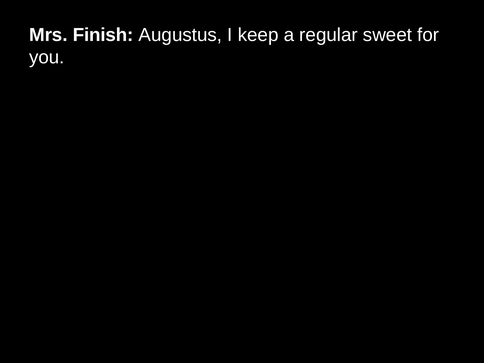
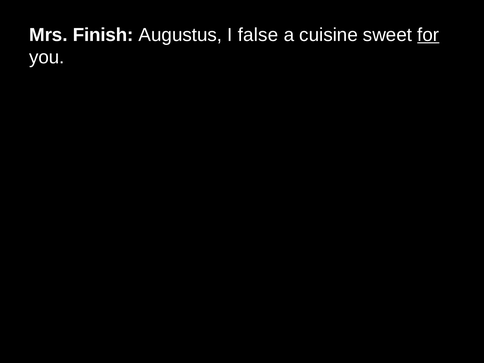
keep: keep -> false (258, 35)
regular: regular -> cuisine (329, 35)
for underline: none -> present (428, 35)
